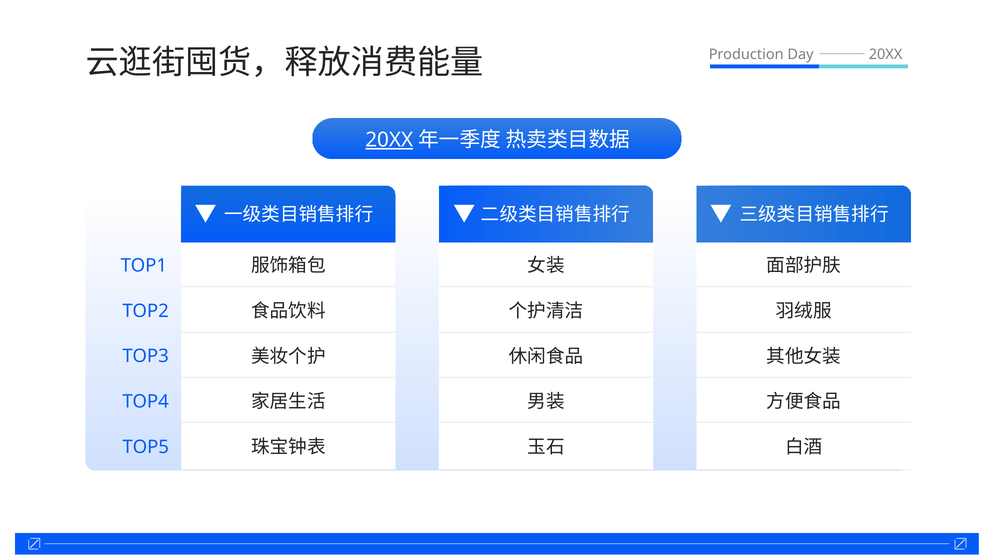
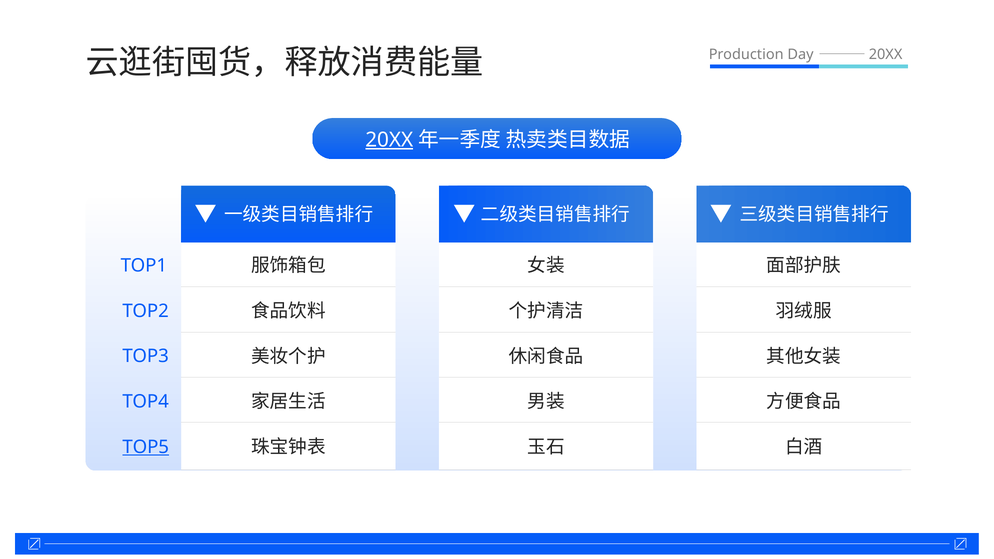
TOP5 underline: none -> present (146, 447)
